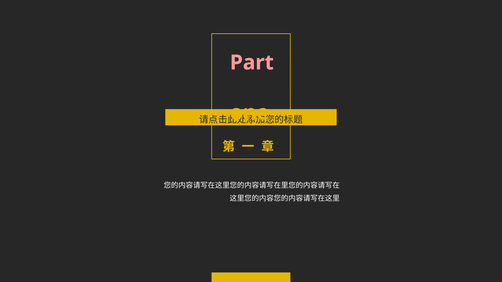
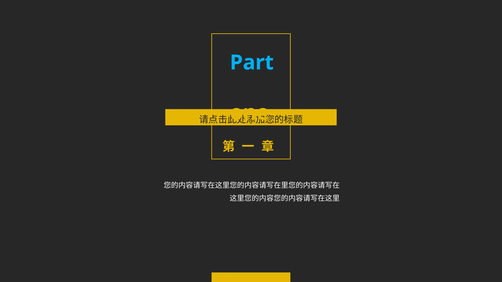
Part colour: pink -> light blue (252, 63)
